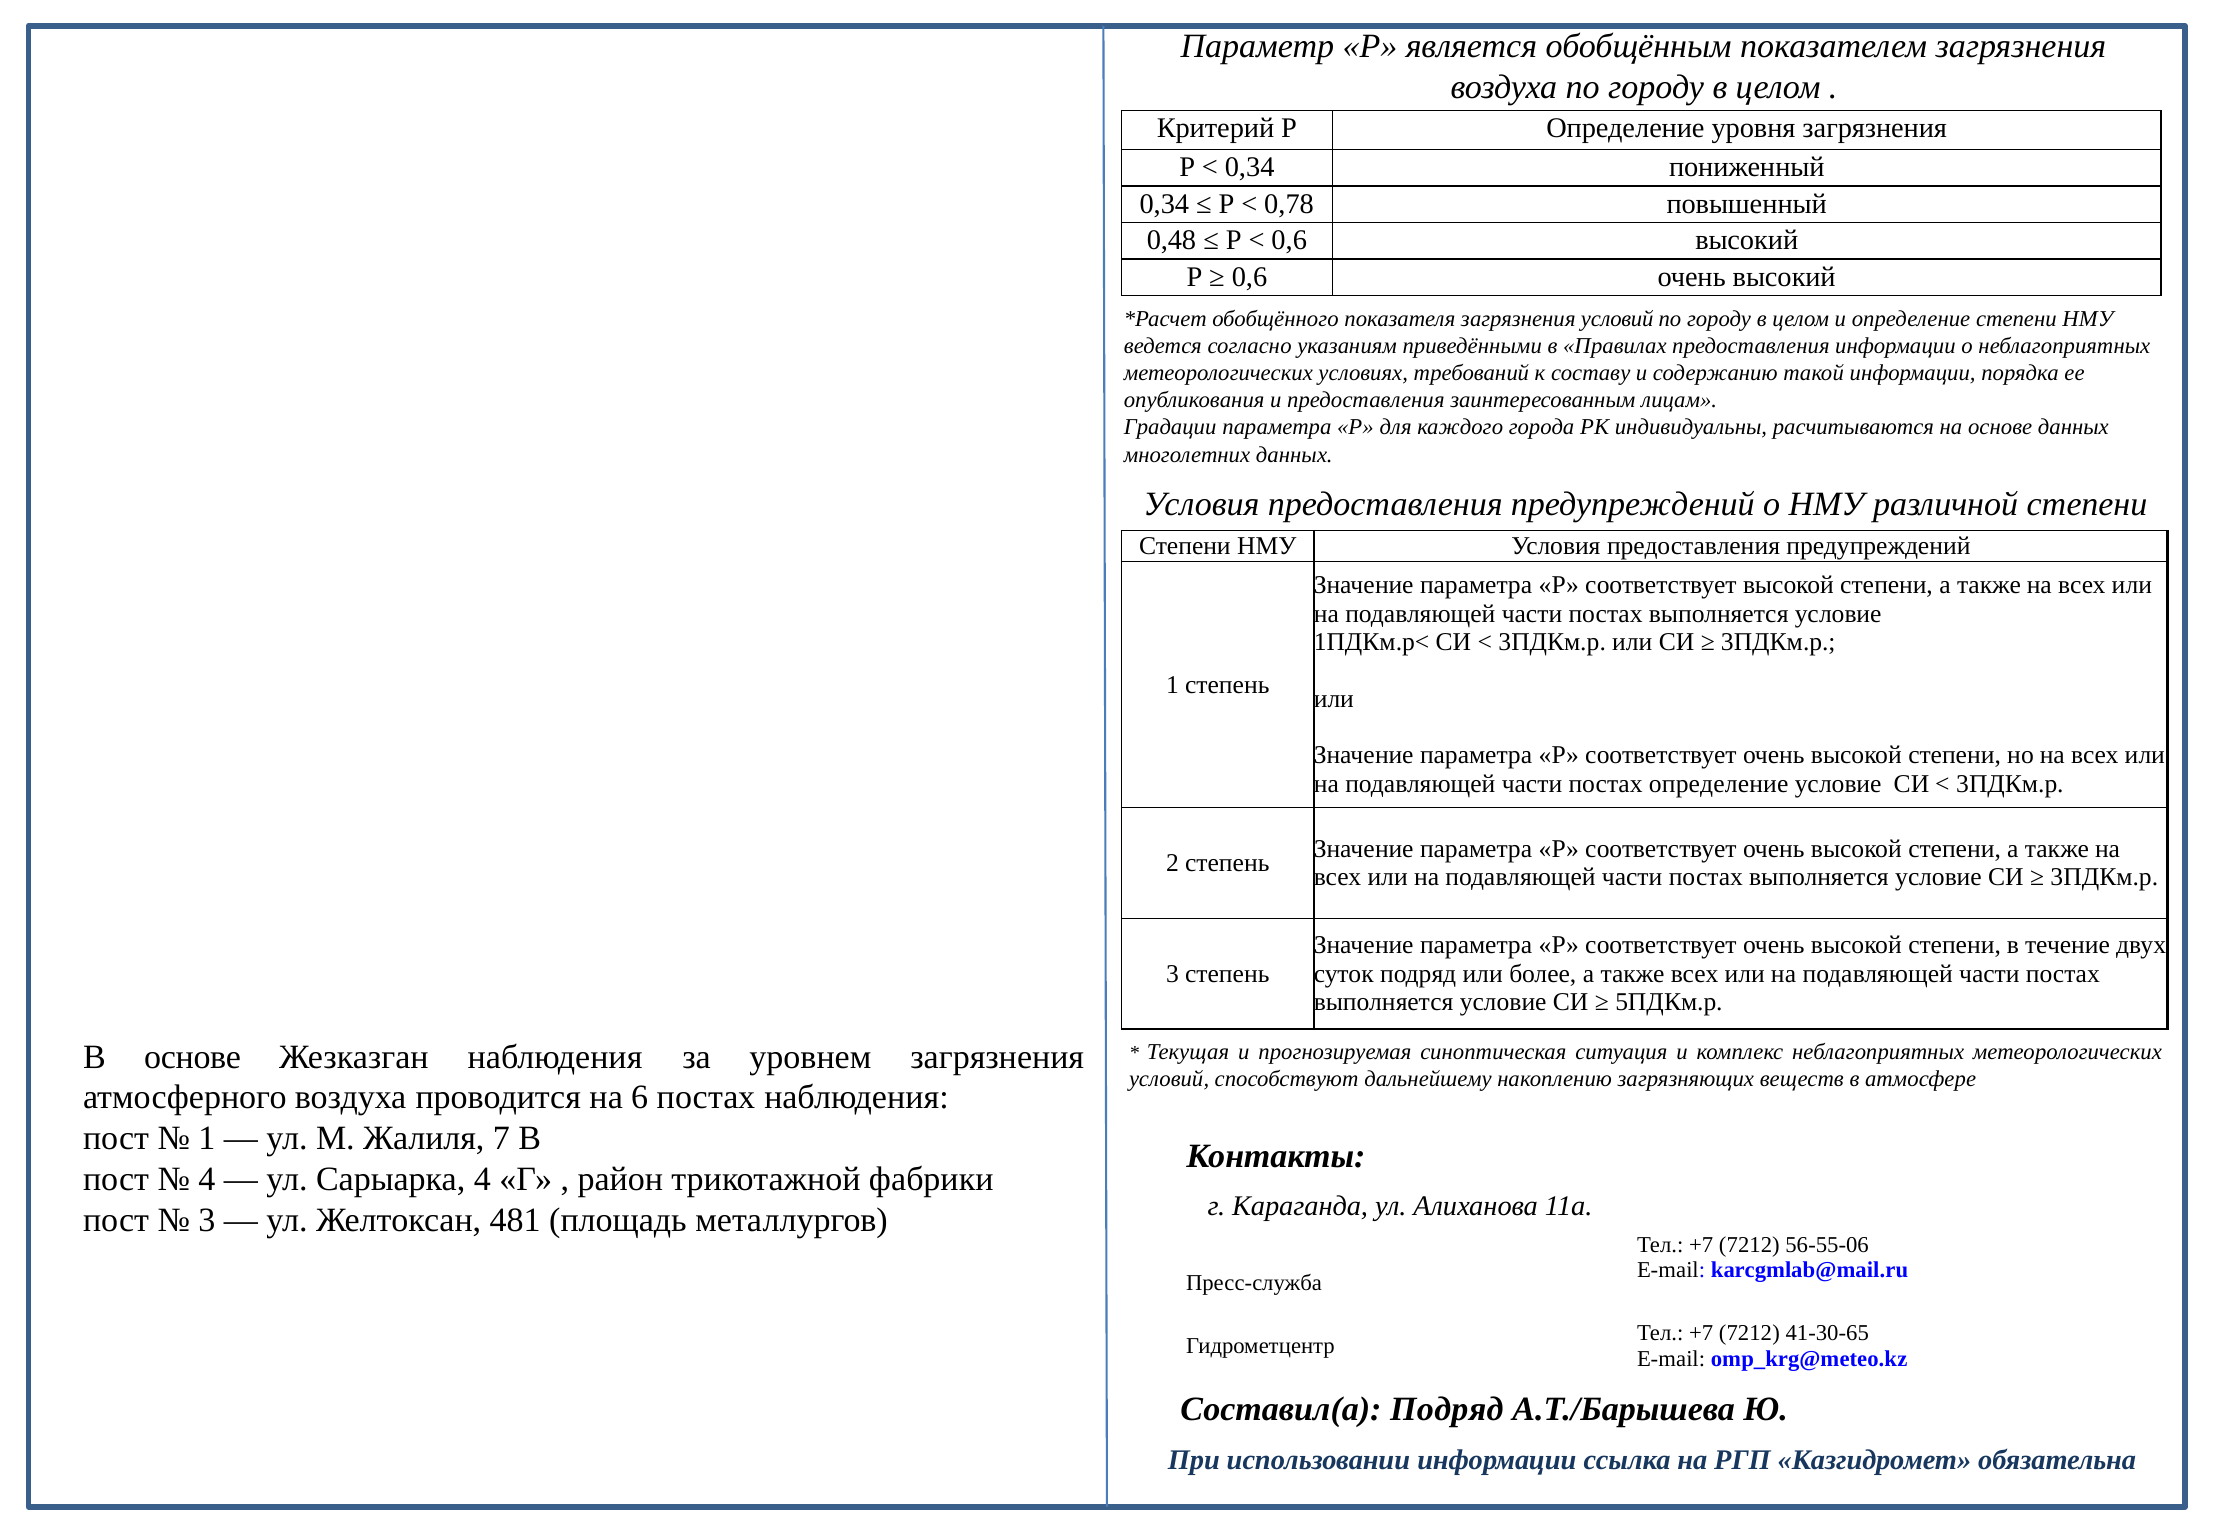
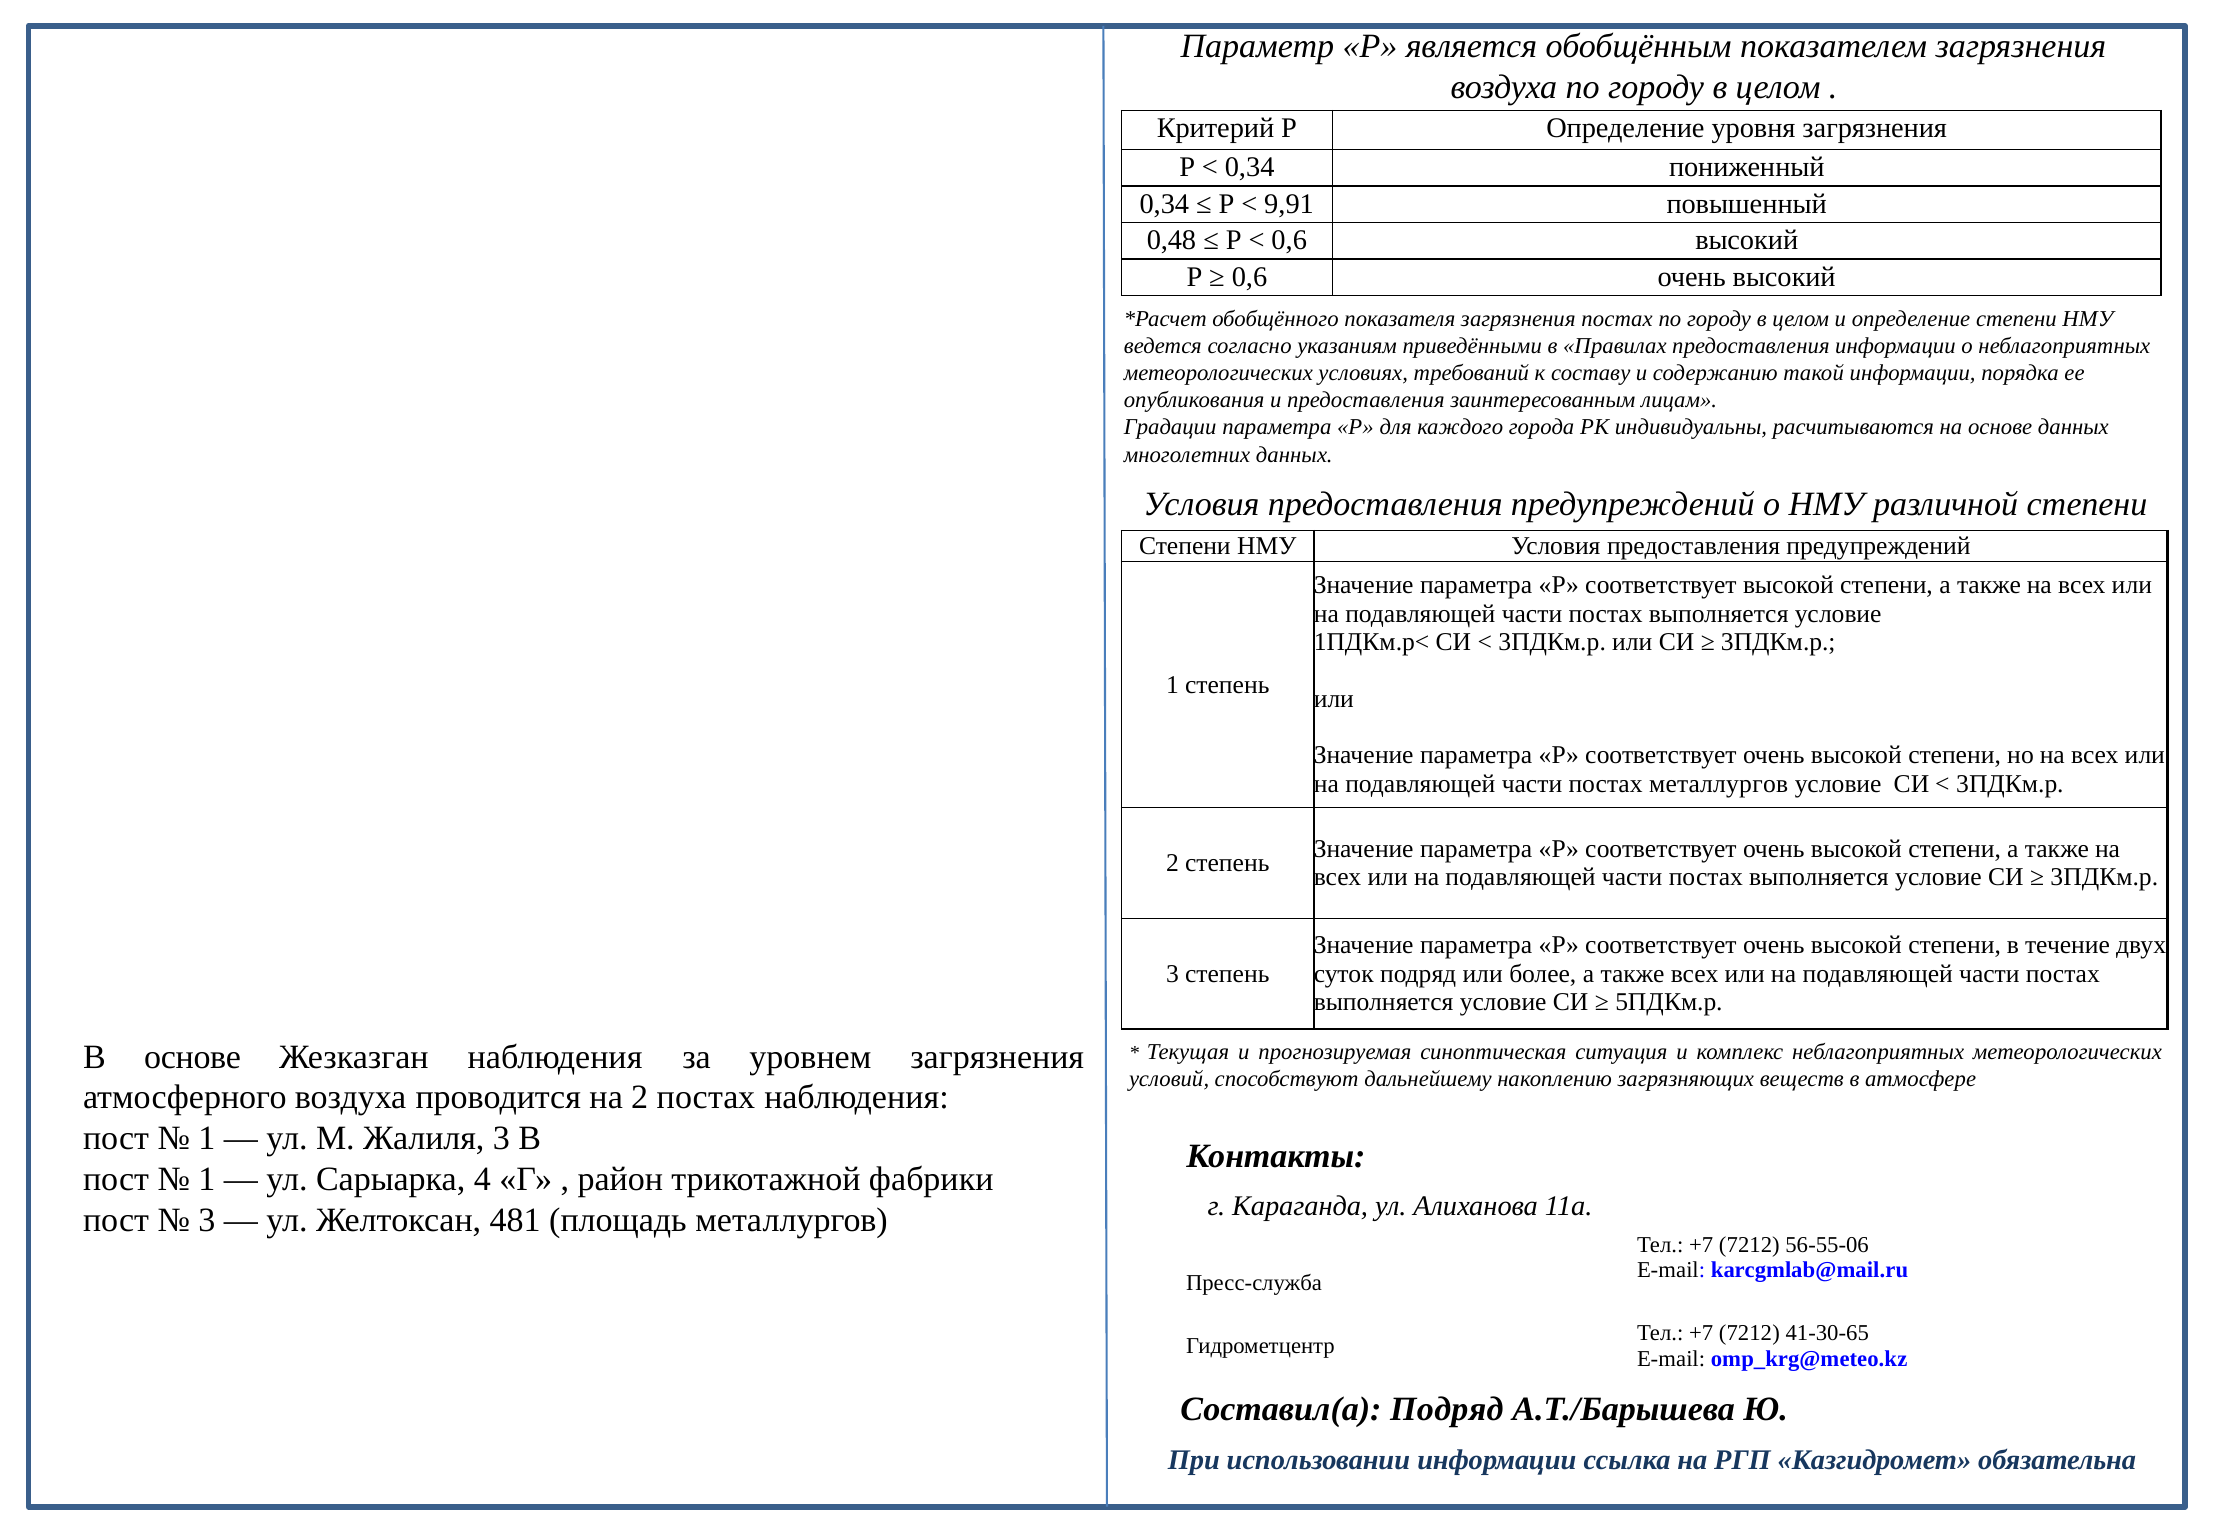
0,78: 0,78 -> 9,91 (1289, 204)
загрязнения условий: условий -> постах (1617, 319)
постах определение: определение -> металлургов (1719, 784)
на 6: 6 -> 2 (640, 1097)
Жалиля 7: 7 -> 3 (501, 1138)
4: 4 -> 1 (207, 1179)
